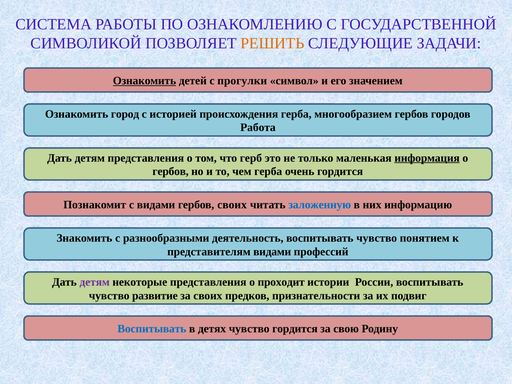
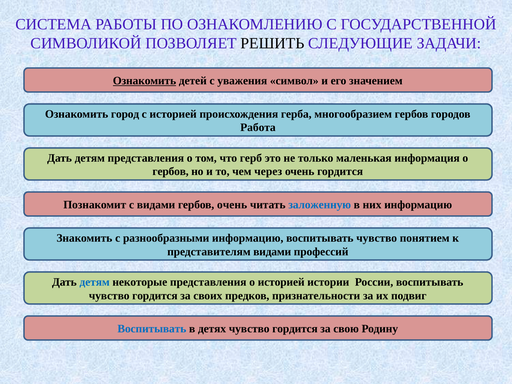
РЕШИТЬ colour: orange -> black (272, 43)
прогулки: прогулки -> уважения (242, 81)
информация underline: present -> none (427, 158)
чем герба: герба -> через (268, 172)
гербов своих: своих -> очень (232, 205)
разнообразными деятельность: деятельность -> информацию (248, 238)
детям colour: purple -> blue (95, 282)
о проходит: проходит -> историей (281, 282)
развитие: развитие -> гордится (155, 296)
